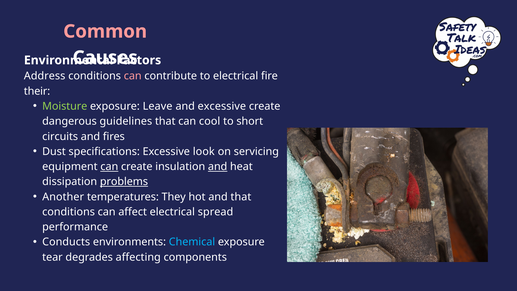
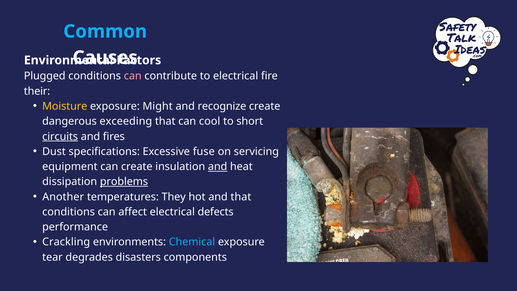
Common colour: pink -> light blue (105, 31)
Address: Address -> Plugged (45, 76)
Moisture colour: light green -> yellow (65, 106)
Leave: Leave -> Might (158, 106)
and excessive: excessive -> recognize (222, 106)
guidelines: guidelines -> exceeding (126, 121)
circuits underline: none -> present (60, 136)
look: look -> fuse (204, 151)
can underline: present -> none (109, 167)
spread: spread -> defects (216, 212)
Conducts: Conducts -> Crackling (66, 242)
affecting: affecting -> disasters (138, 257)
